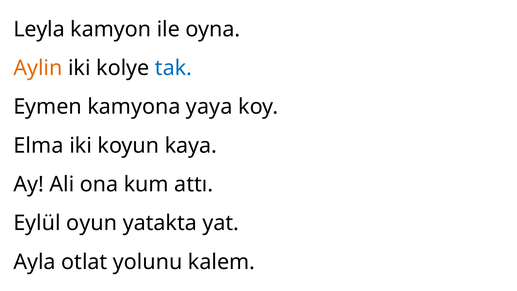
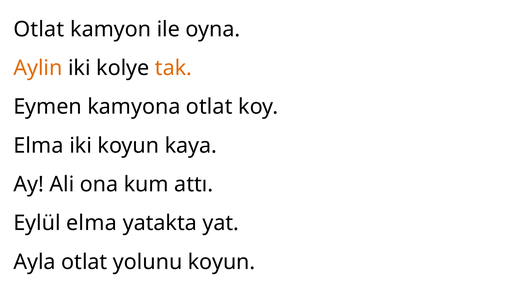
Leyla: Leyla -> Otlat (39, 29)
tak colour: blue -> orange (173, 68)
kamyona yaya: yaya -> otlat (209, 107)
Eylül oyun: oyun -> elma (92, 223)
yolunu kalem: kalem -> koyun (222, 262)
